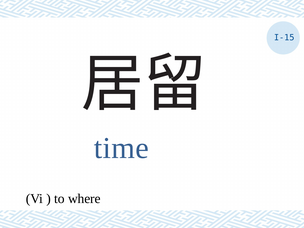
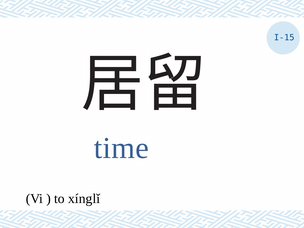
where: where -> xínglǐ (84, 199)
